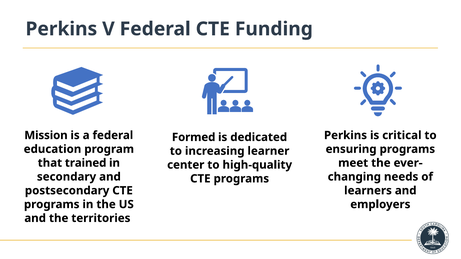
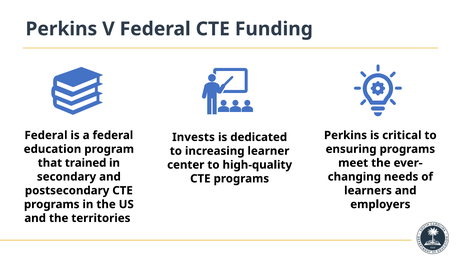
Mission: Mission -> Federal (46, 135)
Formed: Formed -> Invests (193, 137)
